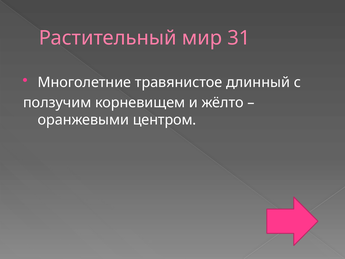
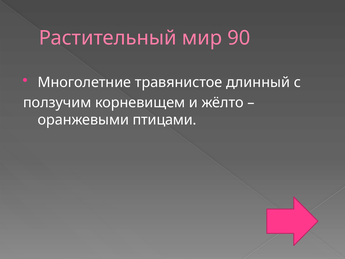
31: 31 -> 90 (239, 38)
центром: центром -> птицами (165, 120)
